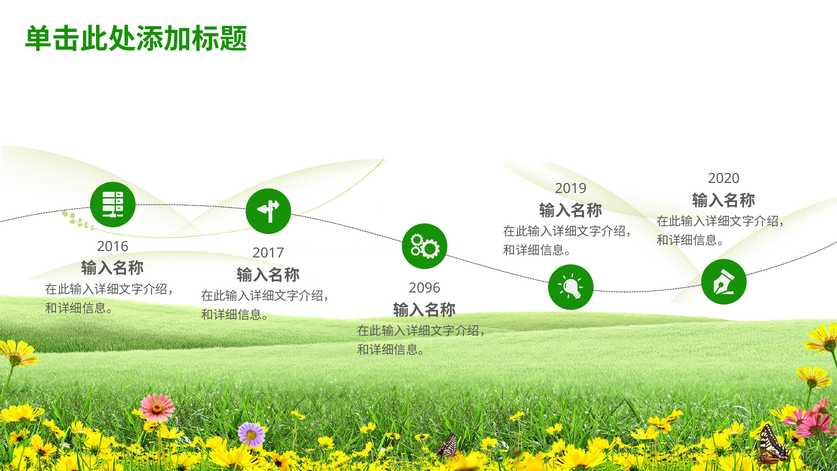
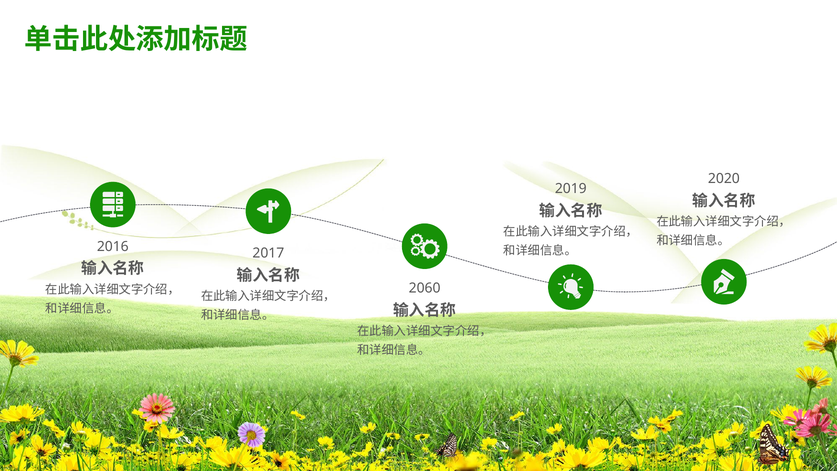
2096: 2096 -> 2060 (425, 288)
